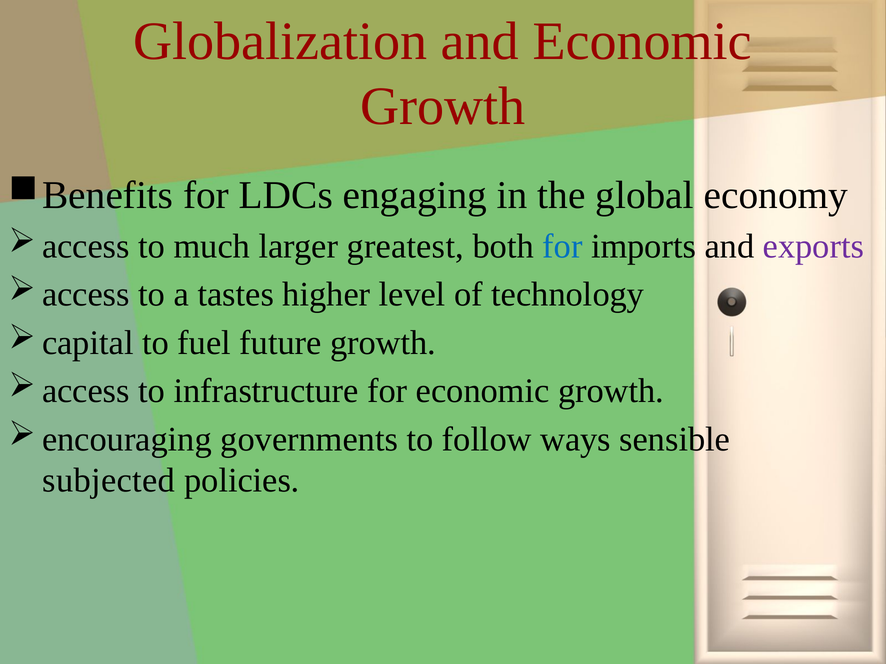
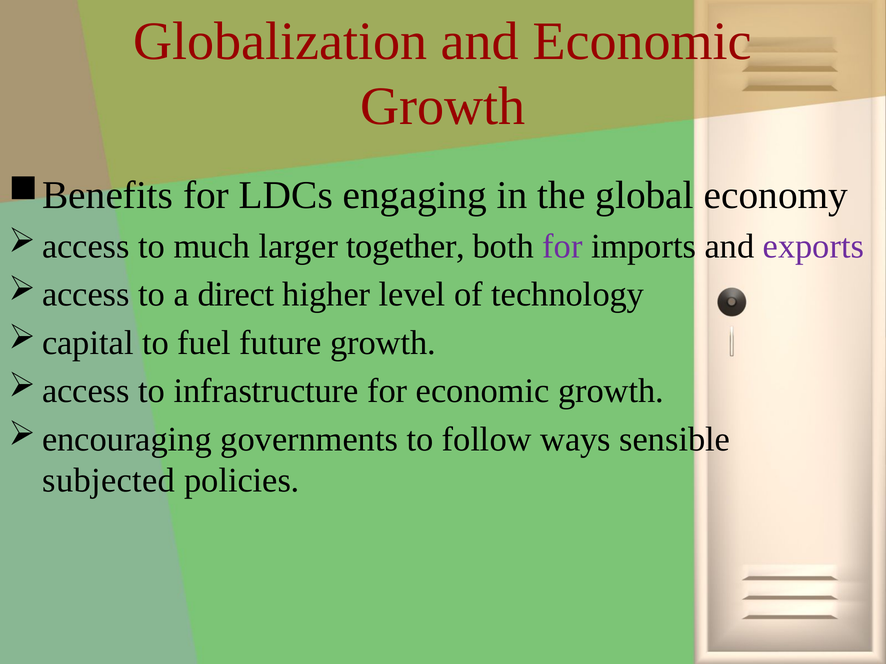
greatest: greatest -> together (406, 246)
for colour: blue -> purple (562, 246)
tastes: tastes -> direct (236, 295)
